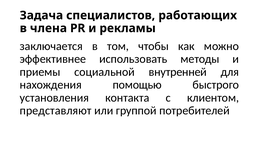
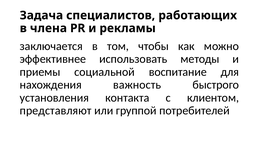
внутренней: внутренней -> воспитание (178, 72)
помощью: помощью -> важность (137, 85)
